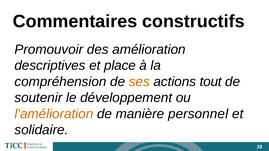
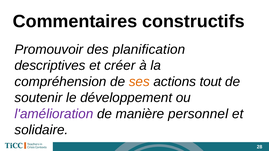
amélioration: amélioration -> planification (149, 49)
place: place -> créer (120, 66)
l'amélioration colour: orange -> purple (54, 114)
